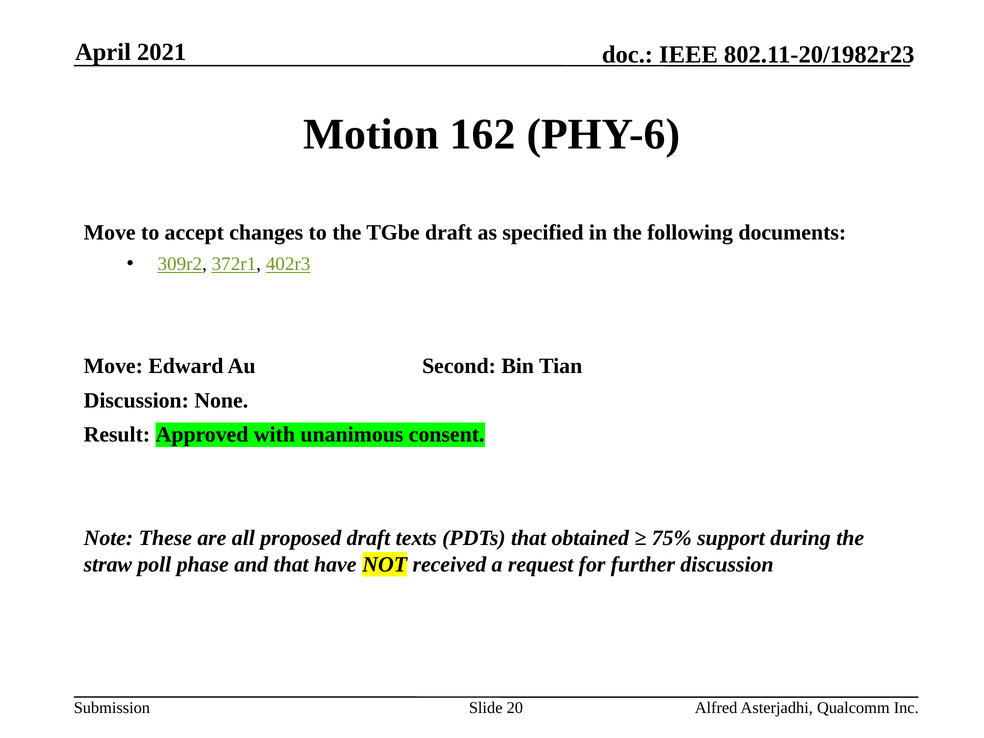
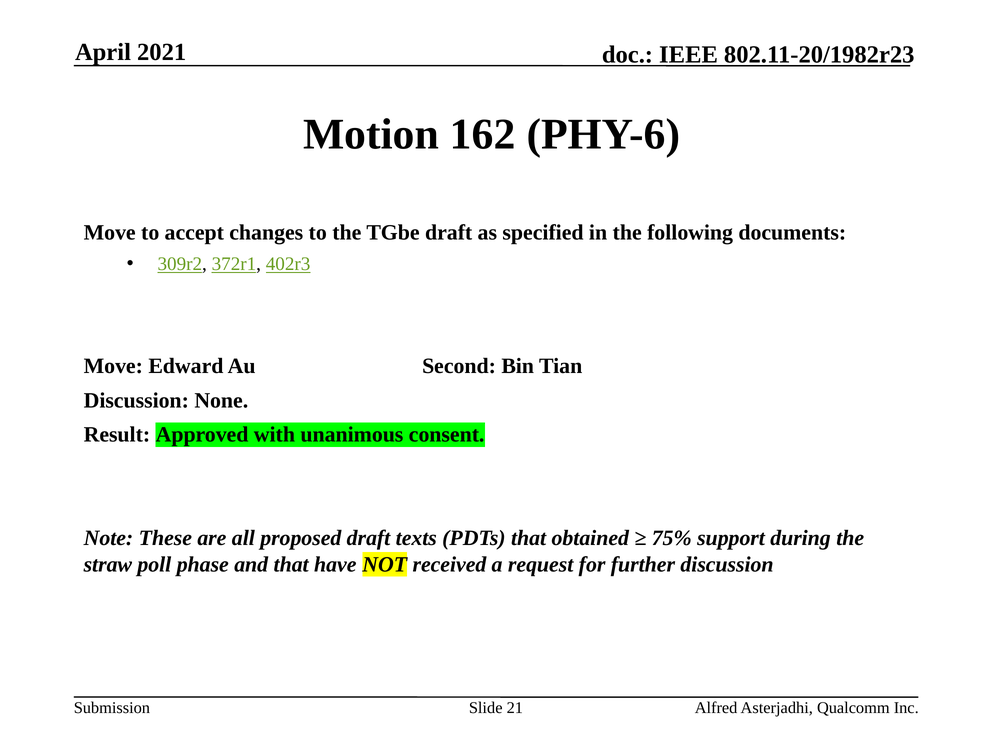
20: 20 -> 21 (515, 708)
